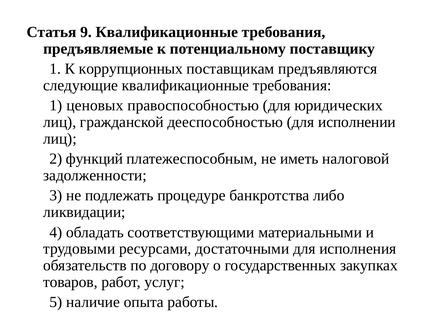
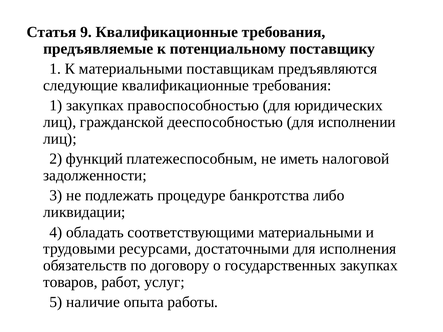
К коррупционных: коррупционных -> материальными (131, 69)
1 ценовых: ценовых -> закупках (95, 106)
